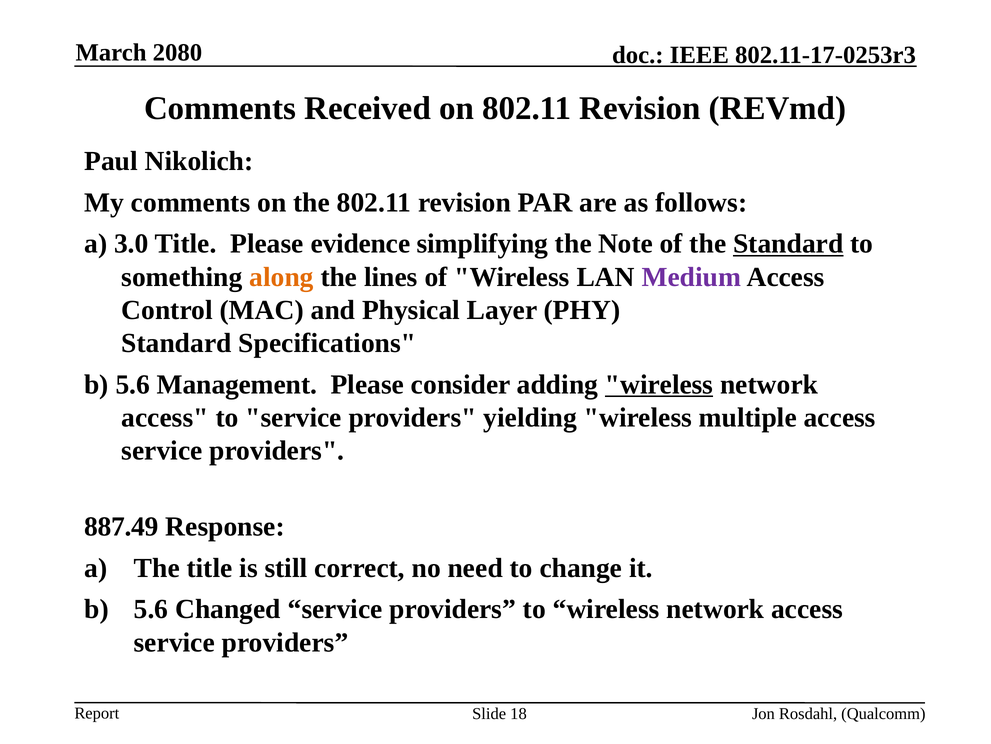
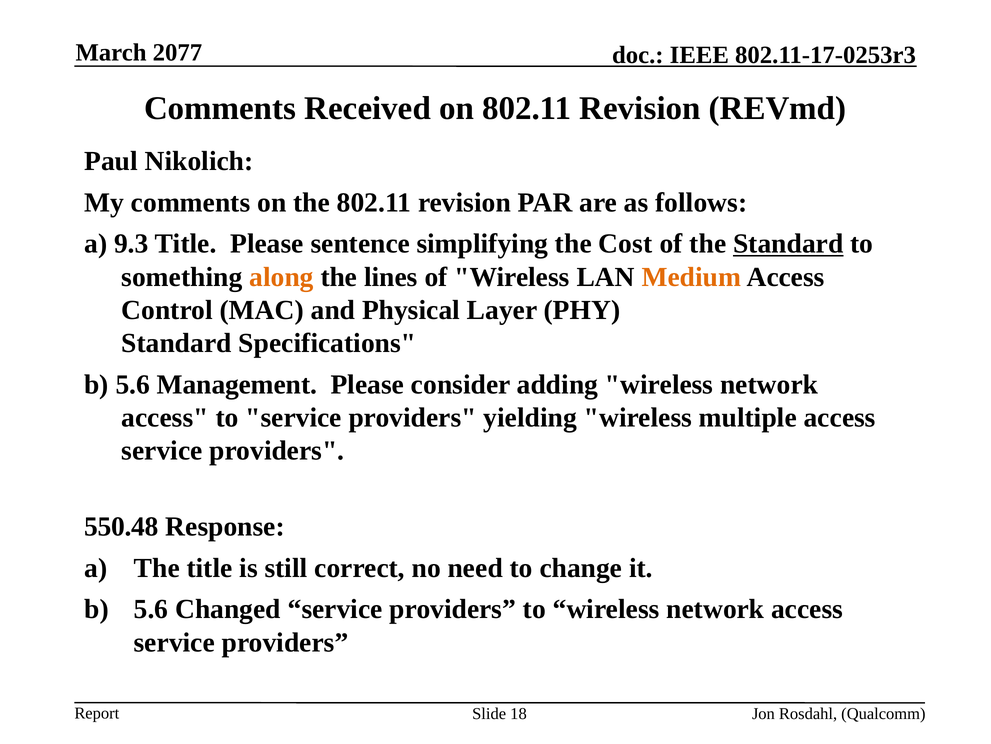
2080: 2080 -> 2077 (177, 53)
3.0: 3.0 -> 9.3 (131, 244)
evidence: evidence -> sentence (360, 244)
Note: Note -> Cost (625, 244)
Medium colour: purple -> orange (691, 277)
wireless underline: present -> none (659, 384)
887.49: 887.49 -> 550.48 (122, 526)
